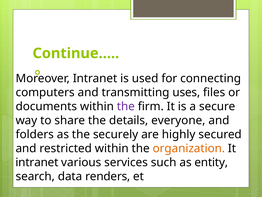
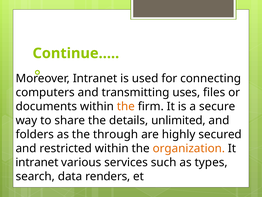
the colour: purple -> orange (126, 106)
everyone: everyone -> unlimited (178, 120)
securely: securely -> through (116, 134)
entity: entity -> types (211, 162)
